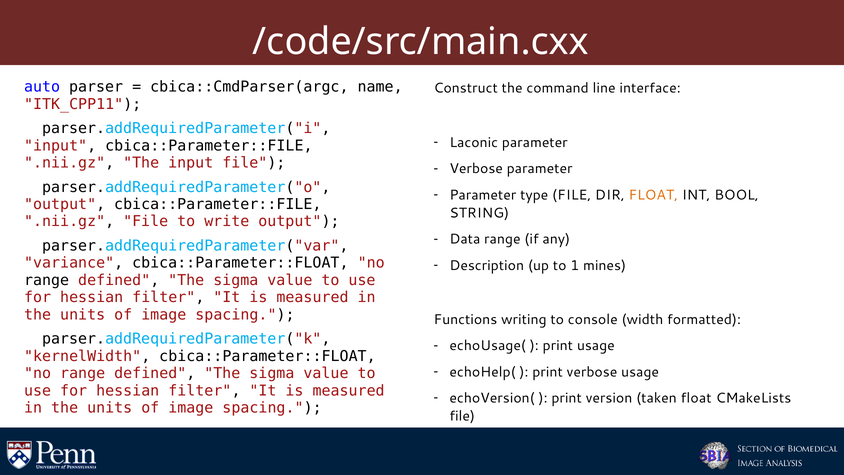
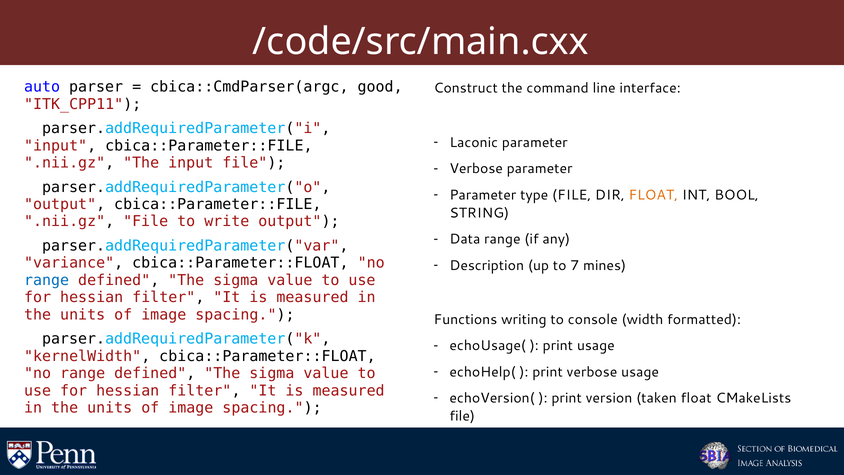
name: name -> good (380, 87)
1: 1 -> 7 (575, 265)
range colour: black -> blue (47, 280)
